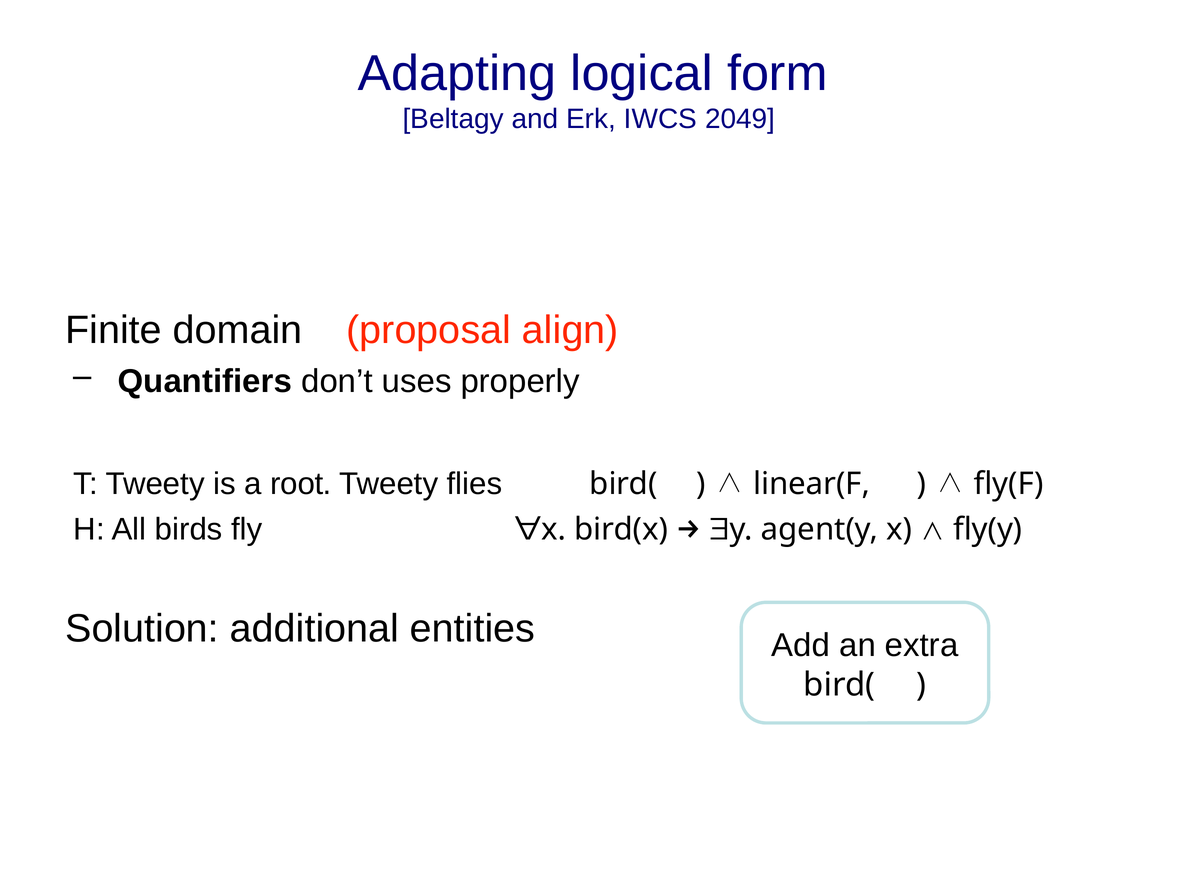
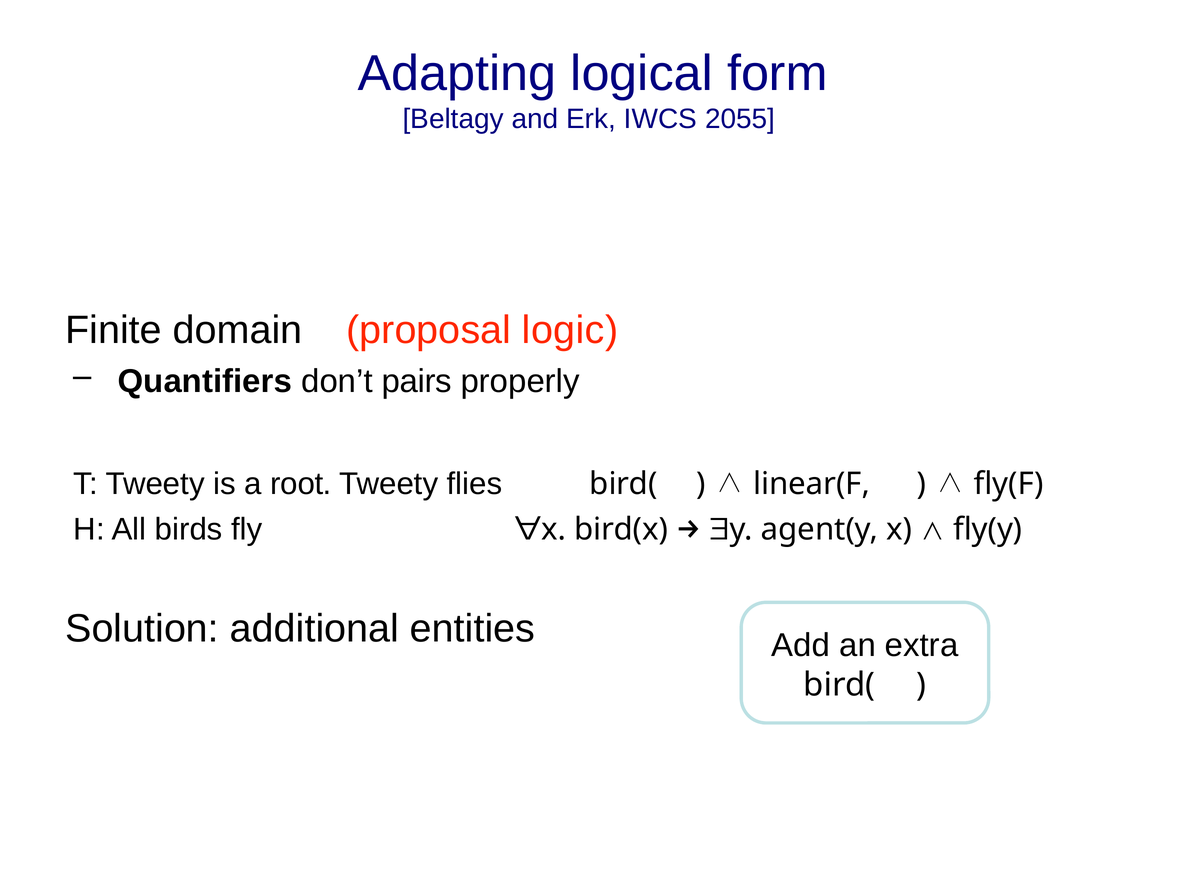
2049: 2049 -> 2055 (740, 119)
align: align -> logic (570, 330)
uses: uses -> pairs (417, 381)
